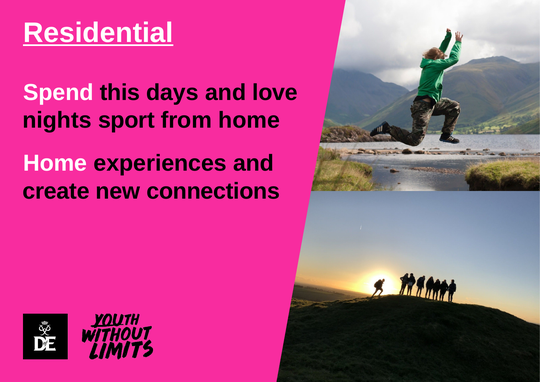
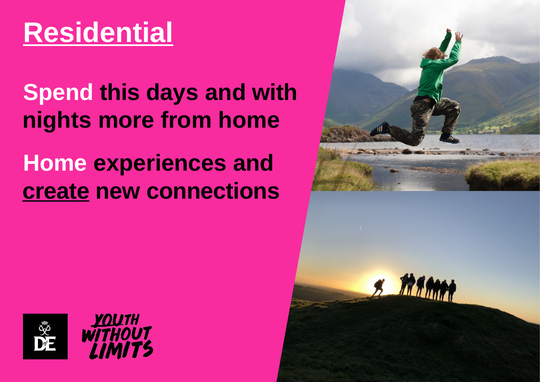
love: love -> with (275, 92)
sport: sport -> more (126, 120)
create underline: none -> present (56, 191)
